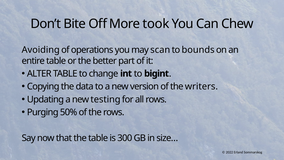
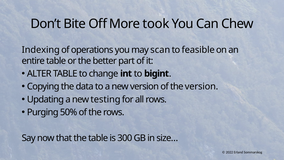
Avoiding: Avoiding -> Indexing (41, 50)
bounds: bounds -> feasible (198, 50)
the writers: writers -> version (201, 86)
